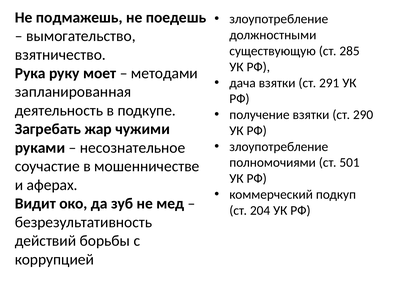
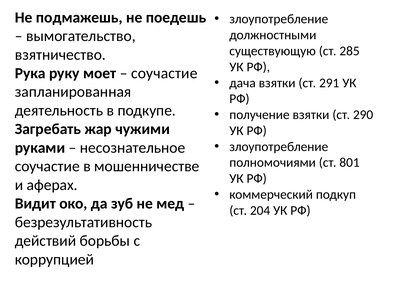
методами: методами -> соучастие (164, 73)
501: 501 -> 801 (350, 163)
